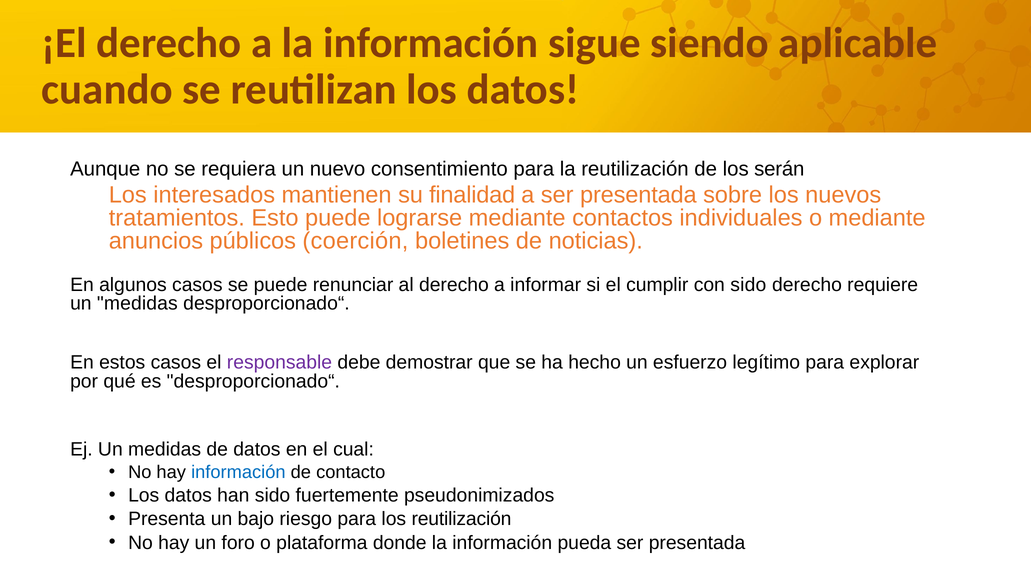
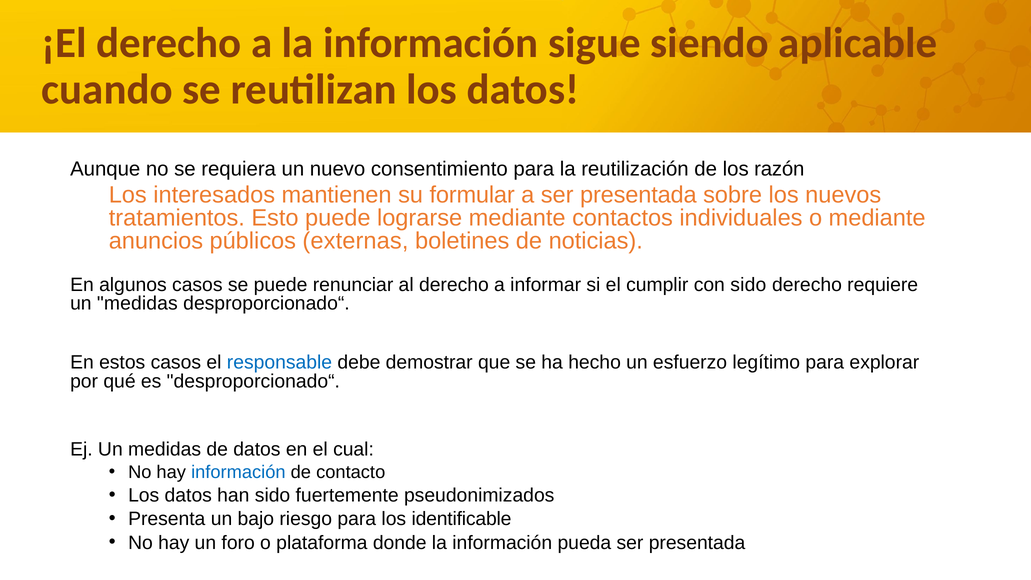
serán: serán -> razón (779, 169)
finalidad: finalidad -> formular (472, 195)
coerción: coerción -> externas (355, 241)
responsable colour: purple -> blue (279, 362)
los reutilización: reutilización -> identificable (461, 519)
